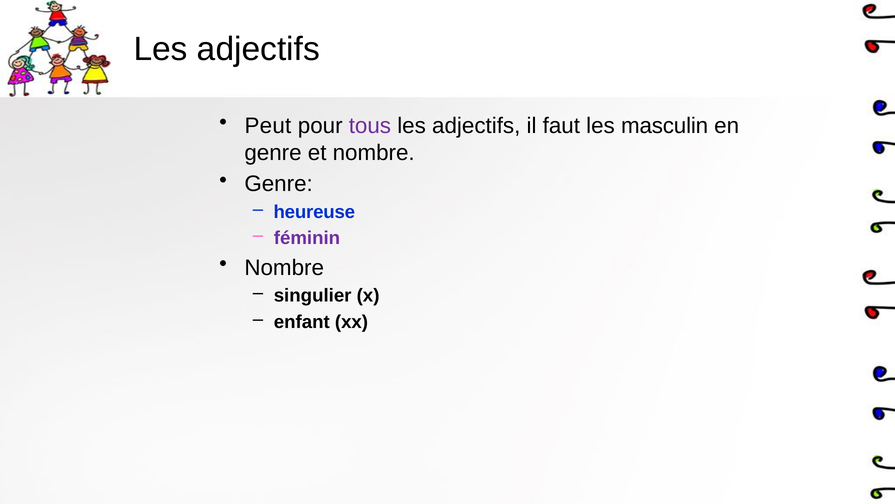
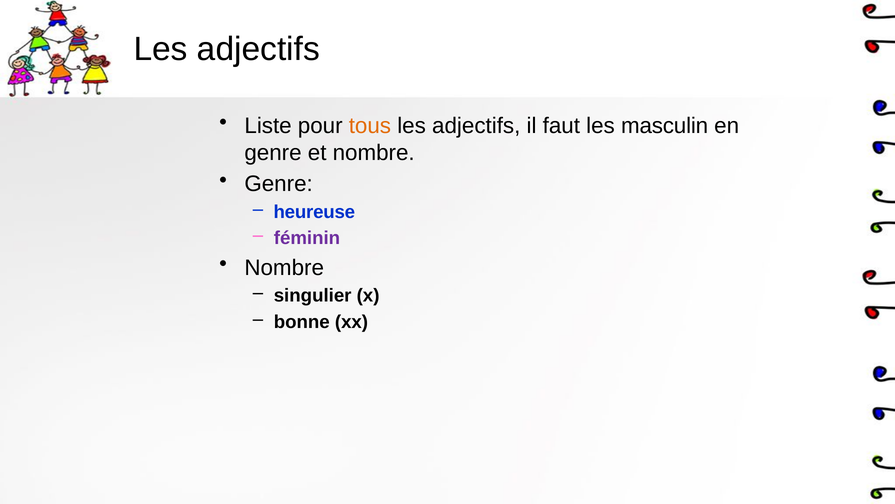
Peut: Peut -> Liste (268, 126)
tous colour: purple -> orange (370, 126)
enfant: enfant -> bonne (302, 322)
